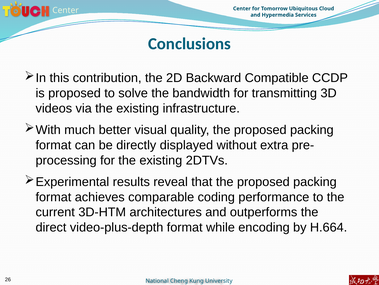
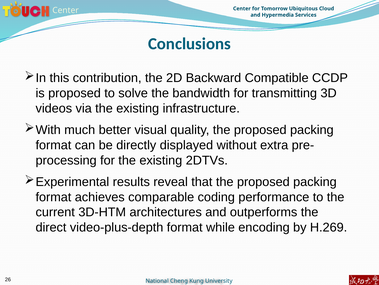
H.664: H.664 -> H.269 (329, 227)
